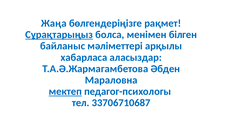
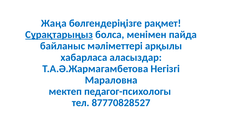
білген: білген -> пайда (183, 35)
Әбден: Әбден -> Негізгі (165, 69)
мектеп underline: present -> none (65, 92)
33706710687: 33706710687 -> 87770828527 (121, 103)
